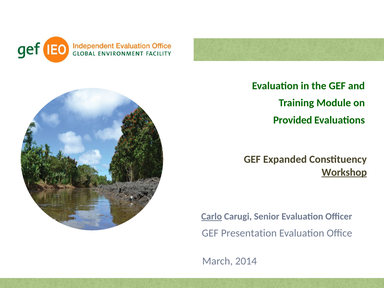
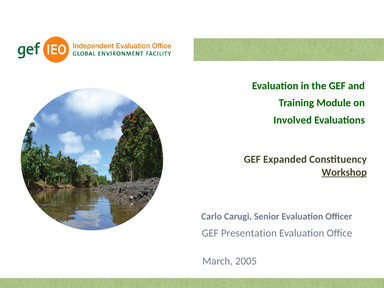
Provided: Provided -> Involved (293, 120)
Carlo underline: present -> none (212, 216)
2014: 2014 -> 2005 (246, 261)
